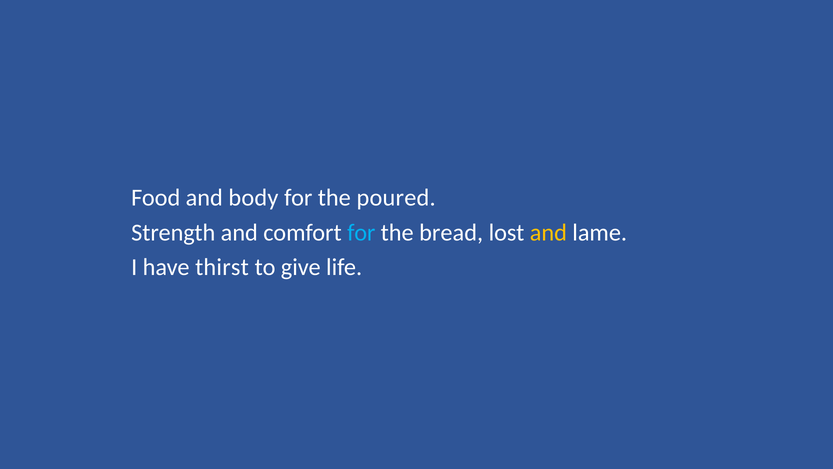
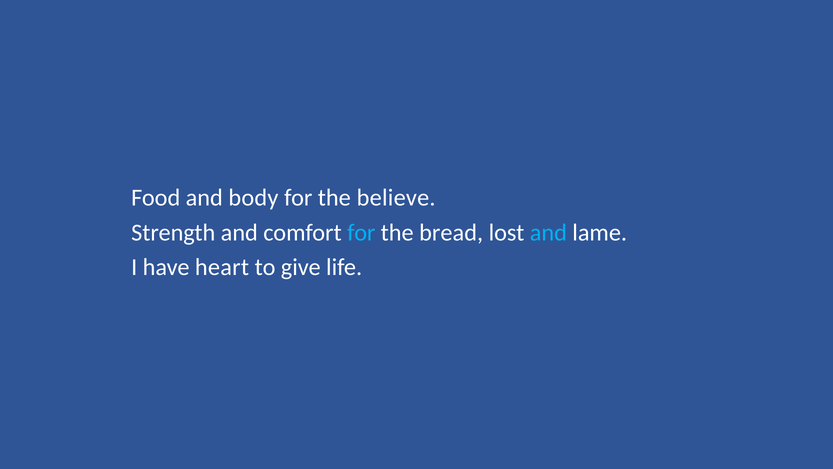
poured: poured -> believe (396, 197)
and colour: yellow -> light blue (548, 232)
thirst: thirst -> heart (222, 267)
